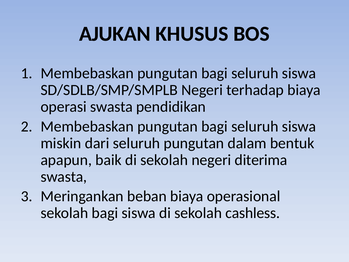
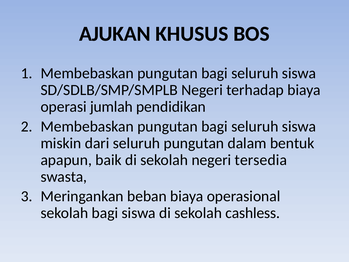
operasi swasta: swasta -> jumlah (111, 107)
diterima: diterima -> tersedia (261, 160)
